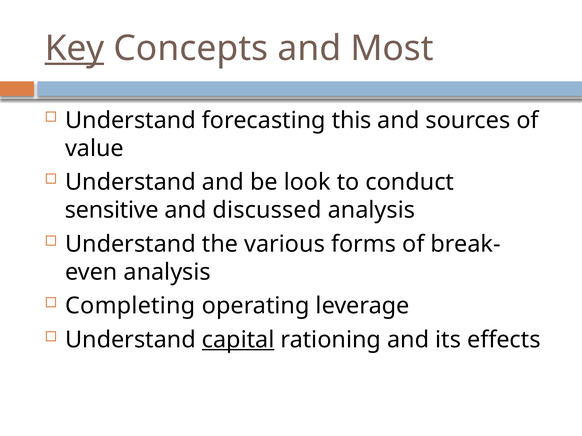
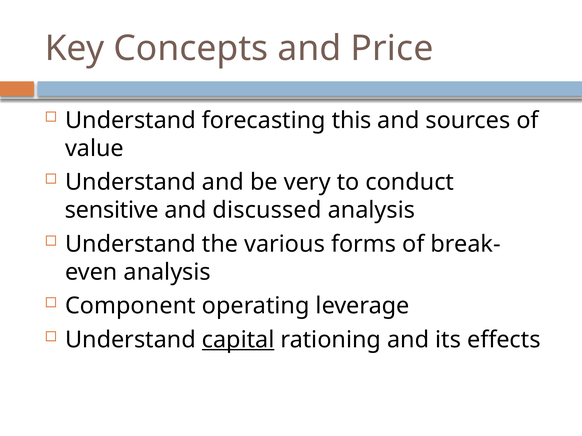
Key underline: present -> none (75, 49)
Most: Most -> Price (392, 49)
look: look -> very (307, 182)
Completing: Completing -> Component (130, 306)
